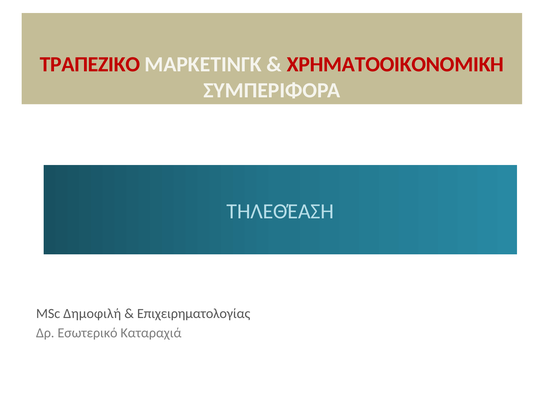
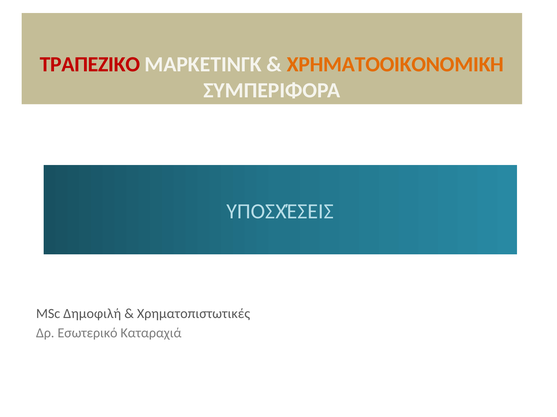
ΧΡΗΜΑΤΟΟΙΚΟΝΟΜΙΚΗ colour: red -> orange (395, 64)
ΤΗΛΕΘΈΑΣΗ: ΤΗΛΕΘΈΑΣΗ -> ΥΠΟΣΧΈΣΕΙΣ (280, 212)
Επιχειρηματολογίας: Επιχειρηματολογίας -> Χρηματοπιστωτικές (194, 314)
